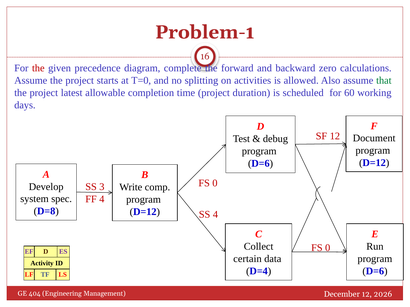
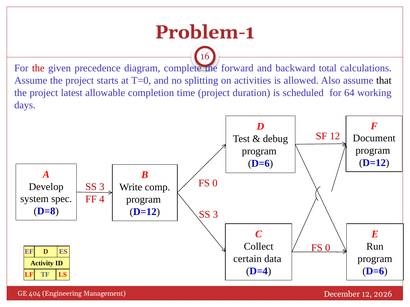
zero: zero -> total (328, 68)
that colour: green -> black (384, 81)
60: 60 -> 64 (349, 93)
4: 4 -> 3 (215, 215)
